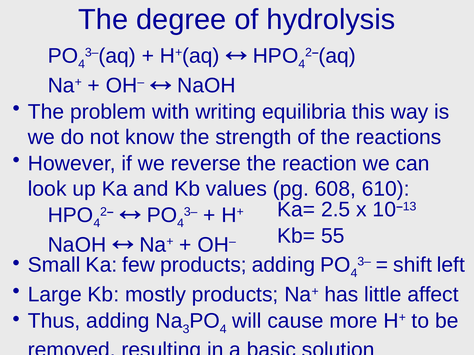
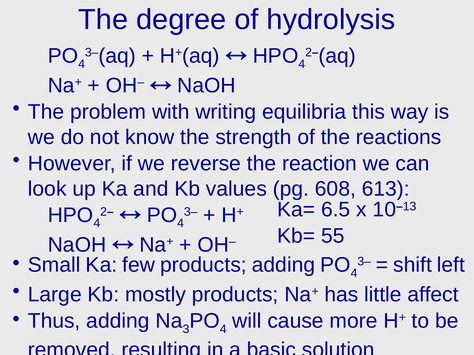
610: 610 -> 613 (386, 189)
2.5: 2.5 -> 6.5 (336, 210)
